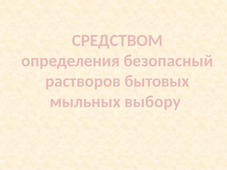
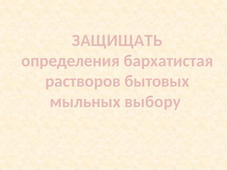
СРЕДСТВОМ: СРЕДСТВОМ -> ЗАЩИЩАТЬ (117, 40)
безопасный: безопасный -> бархатистая (168, 61)
